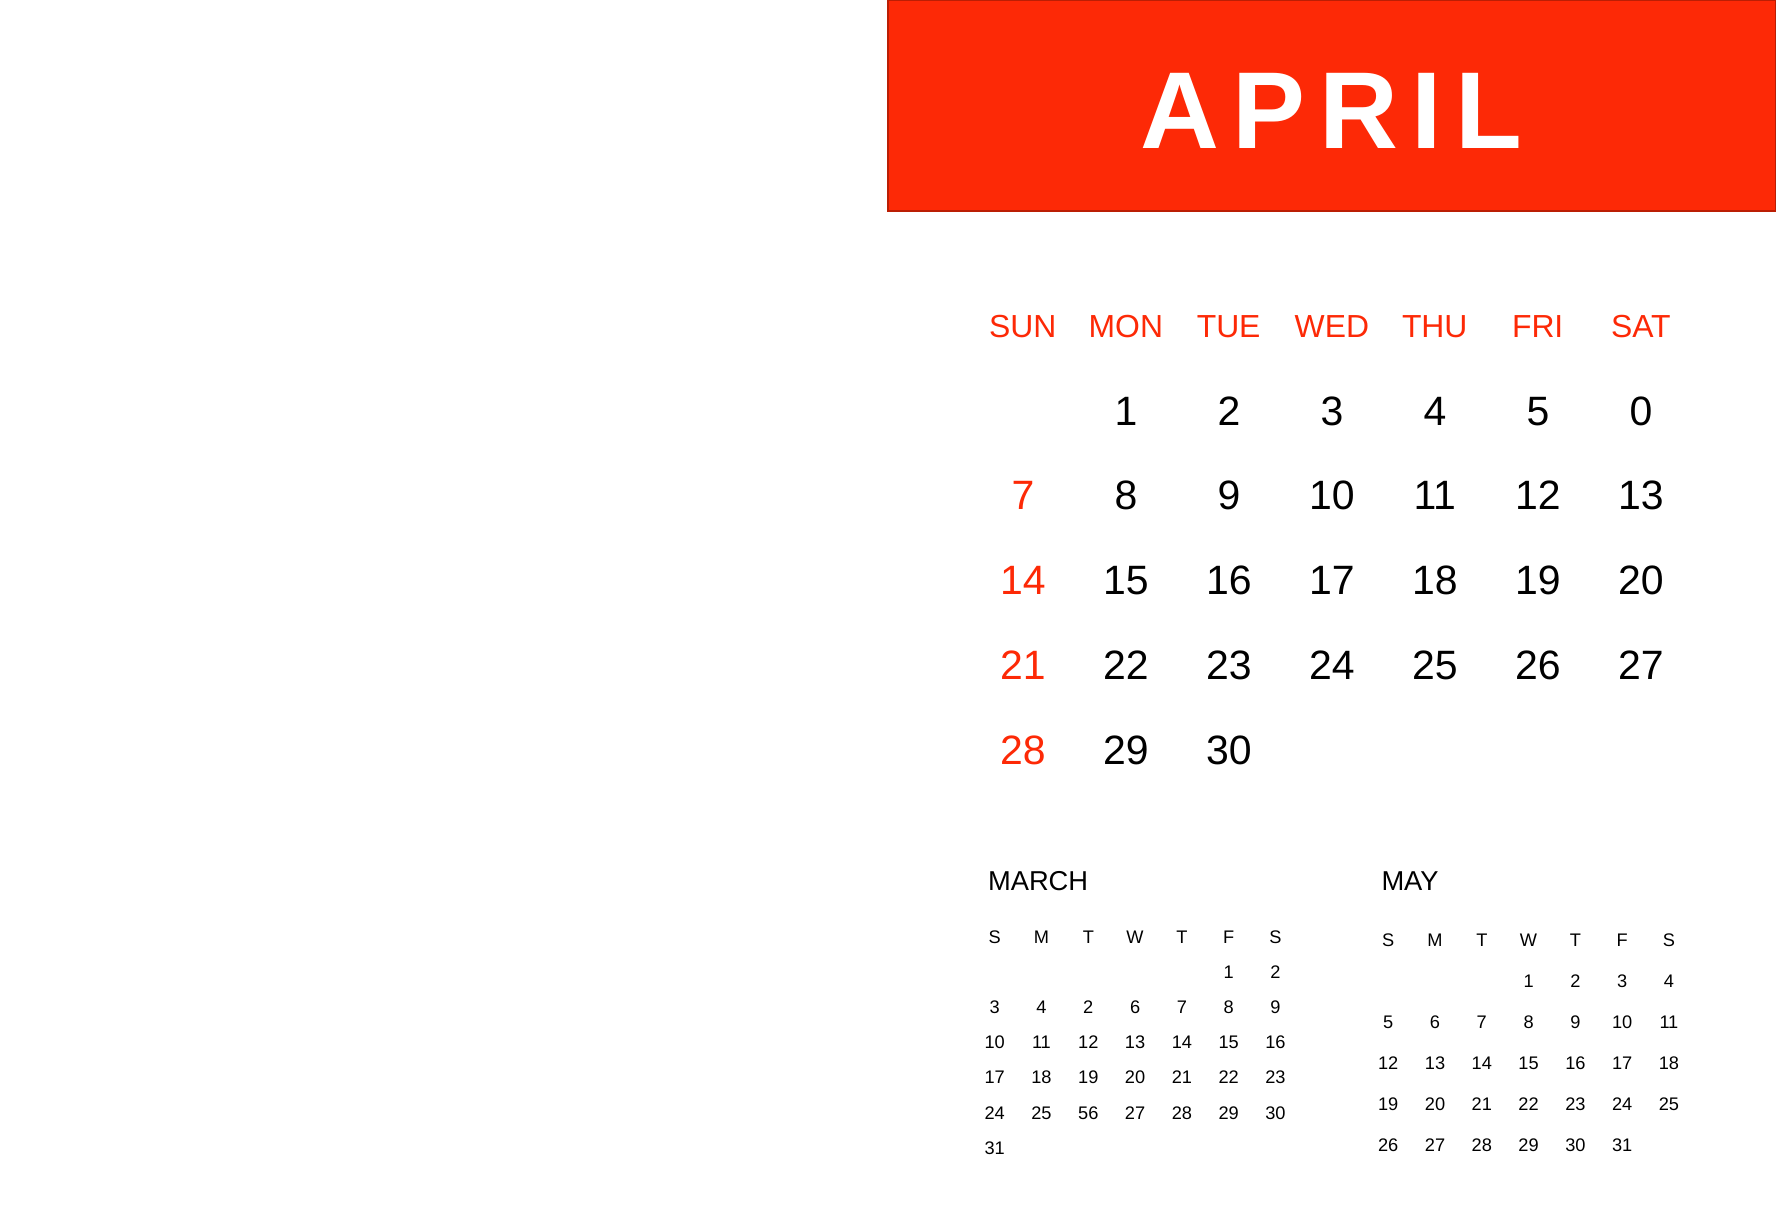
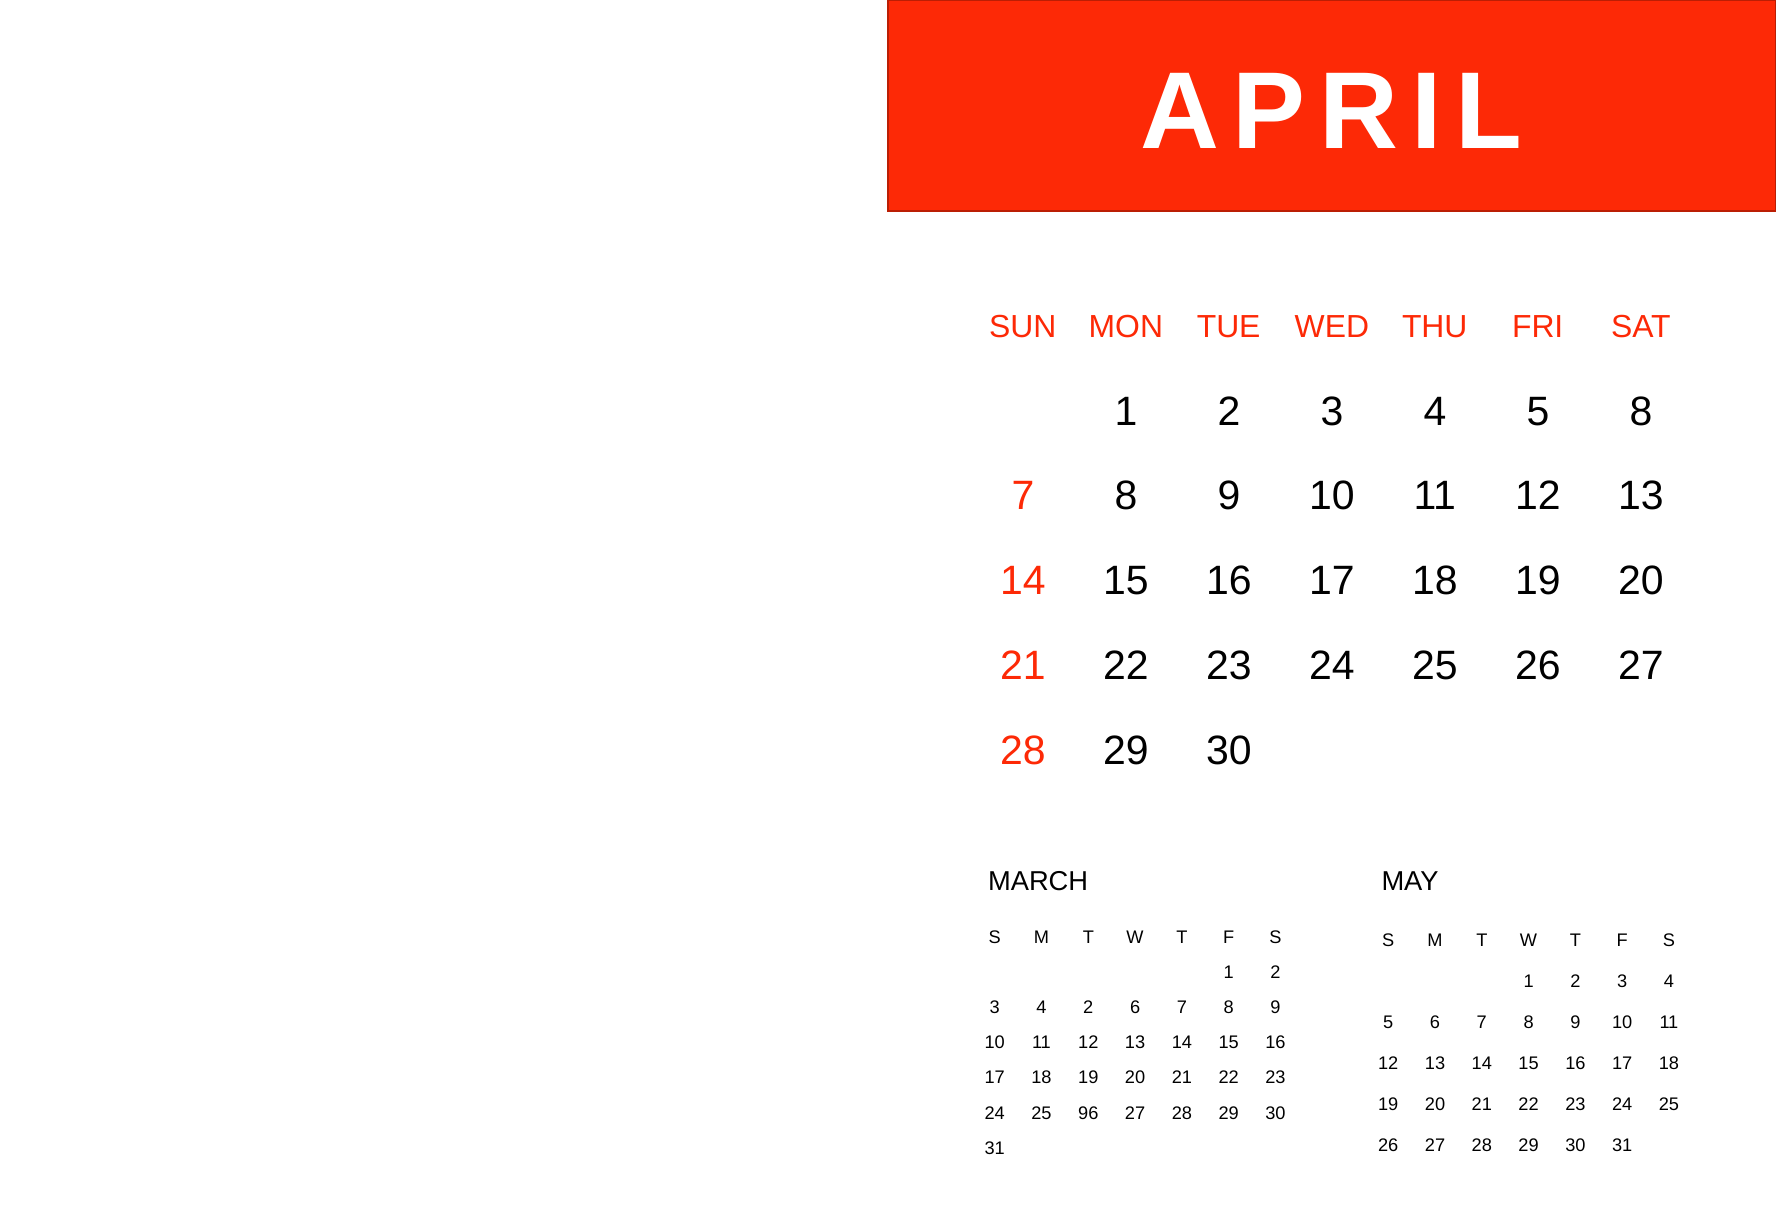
5 0: 0 -> 8 (1641, 412)
56: 56 -> 96 (1088, 1113)
